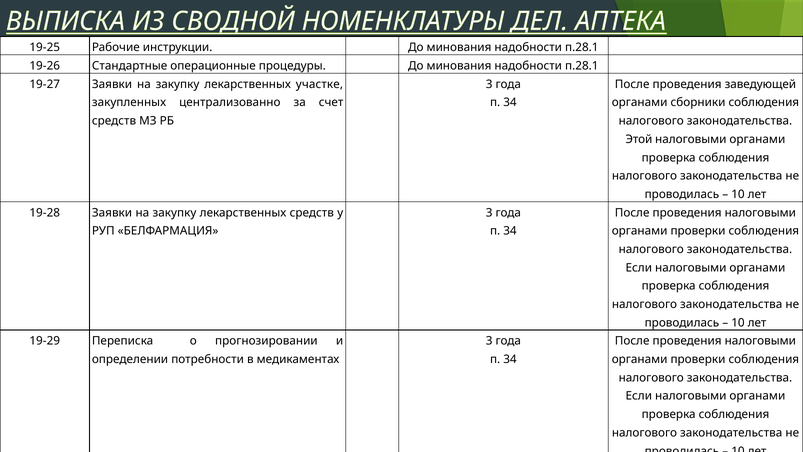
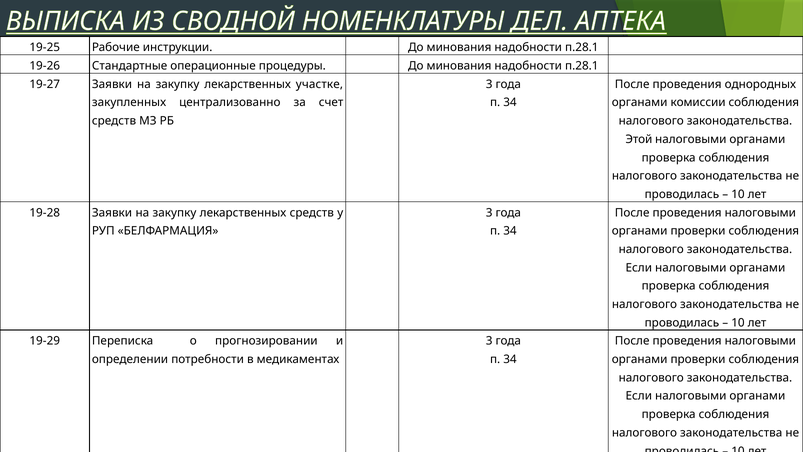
заведующей: заведующей -> однородных (760, 84)
сборники: сборники -> комиссии (698, 103)
